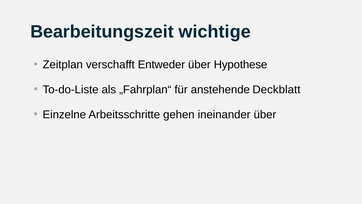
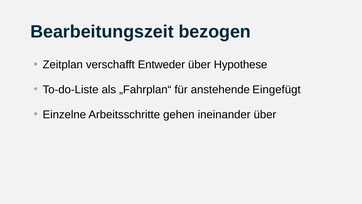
wichtige: wichtige -> bezogen (215, 32)
Deckblatt: Deckblatt -> Eingefügt (277, 89)
